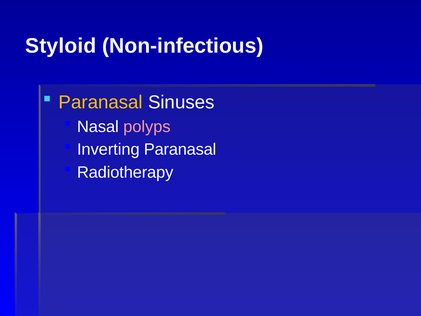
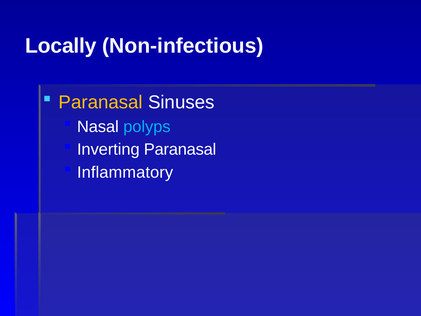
Styloid: Styloid -> Locally (61, 46)
polyps colour: pink -> light blue (147, 127)
Radiotherapy: Radiotherapy -> Inflammatory (125, 172)
